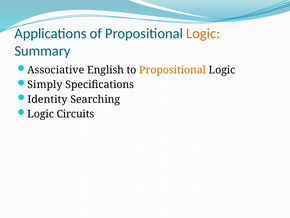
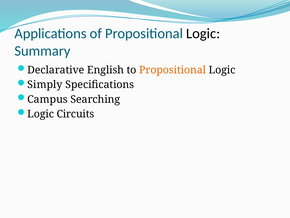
Logic colour: orange -> black (203, 33)
Associative: Associative -> Declarative (56, 70)
Identity: Identity -> Campus (47, 99)
